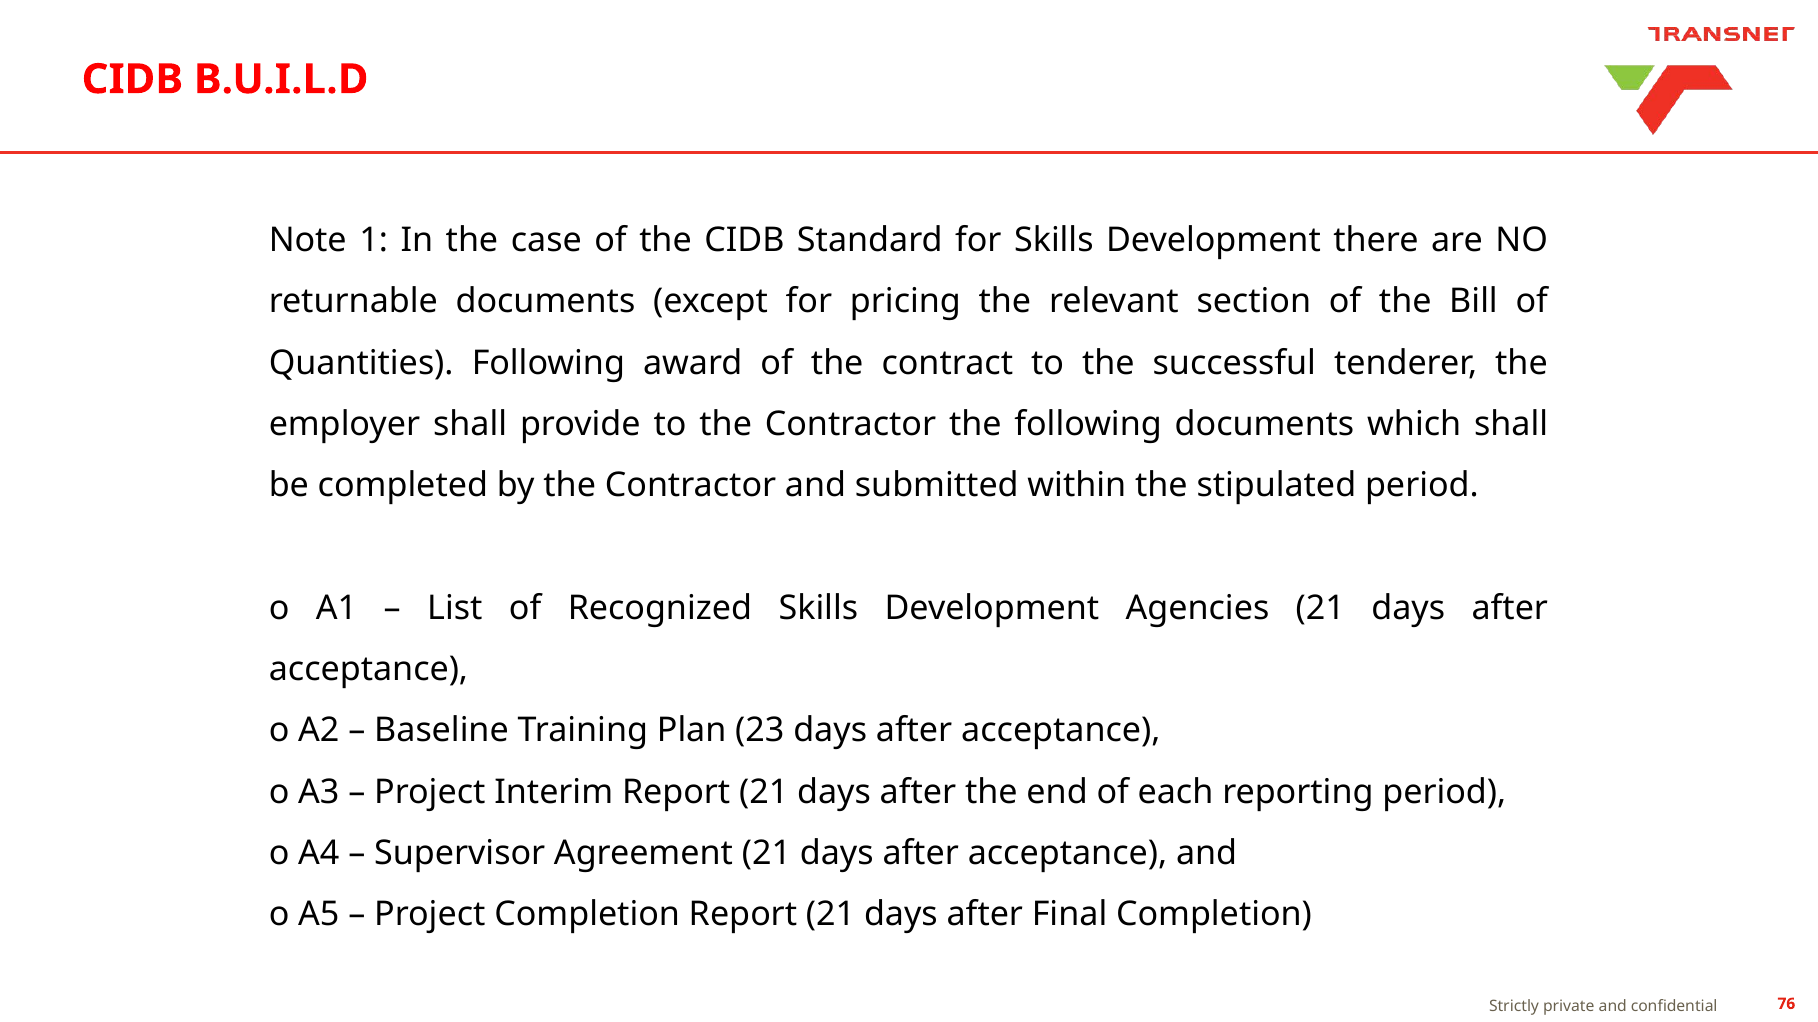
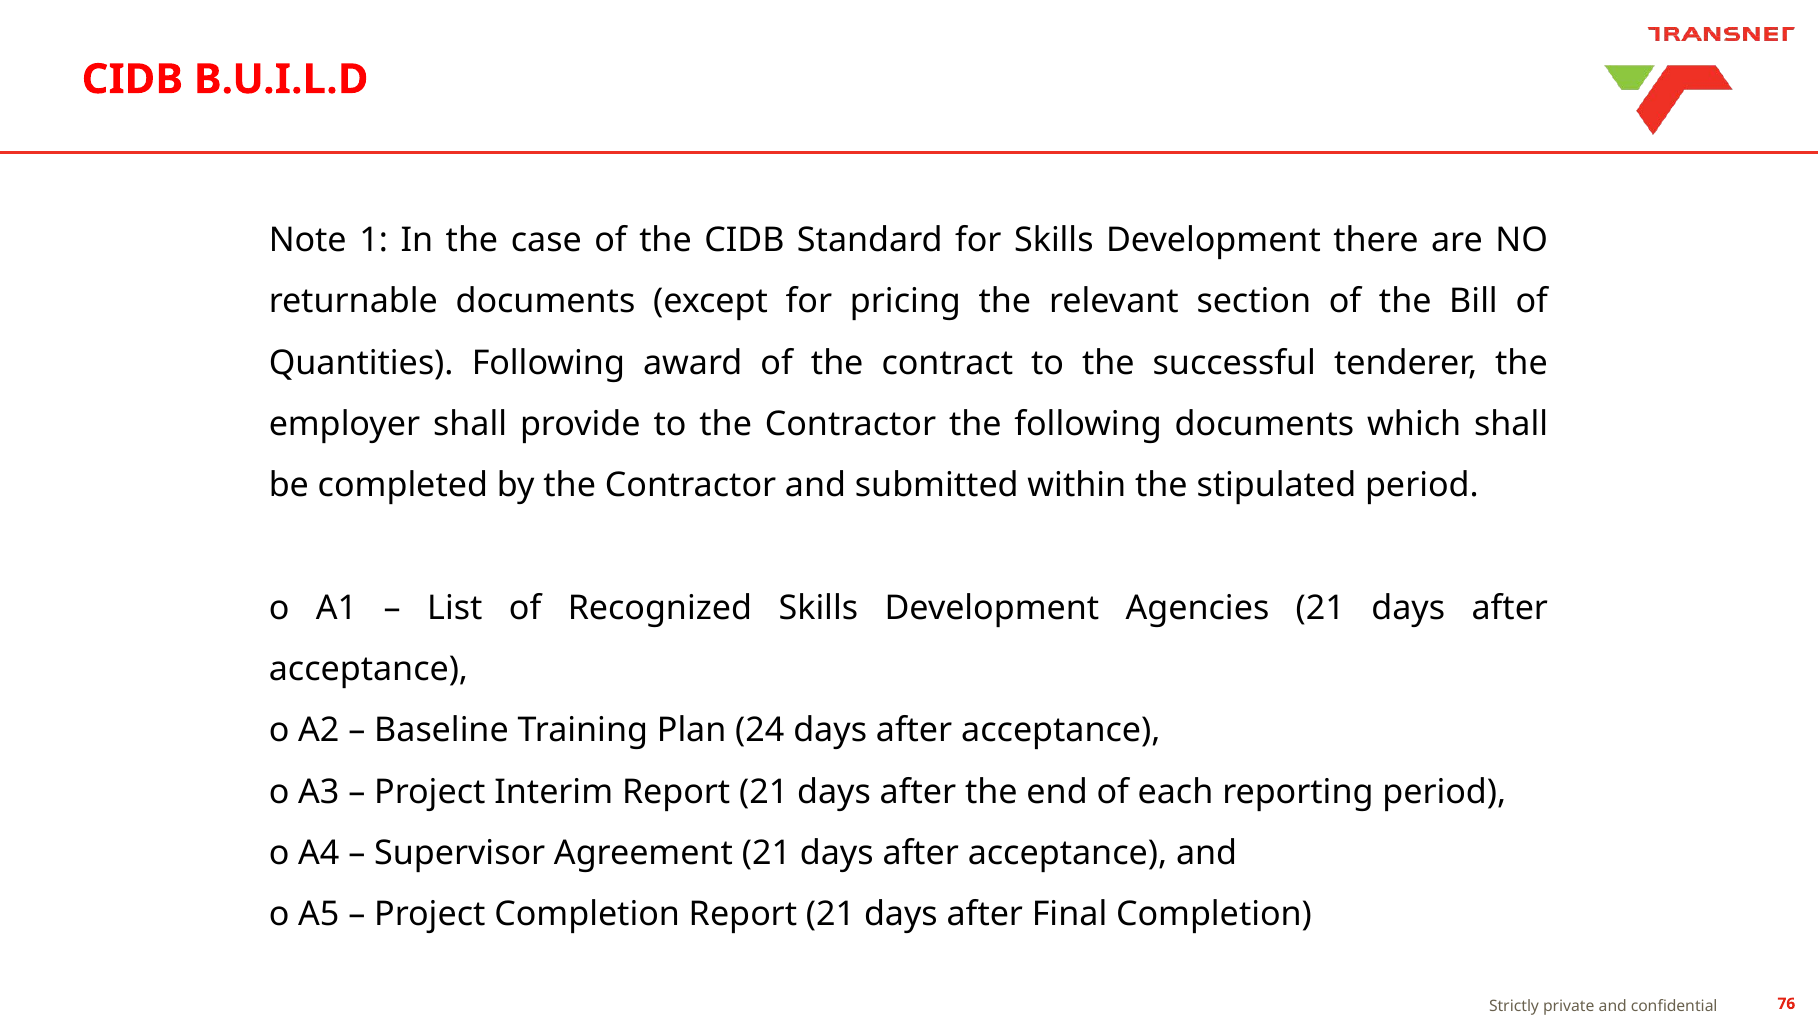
23: 23 -> 24 (760, 731)
